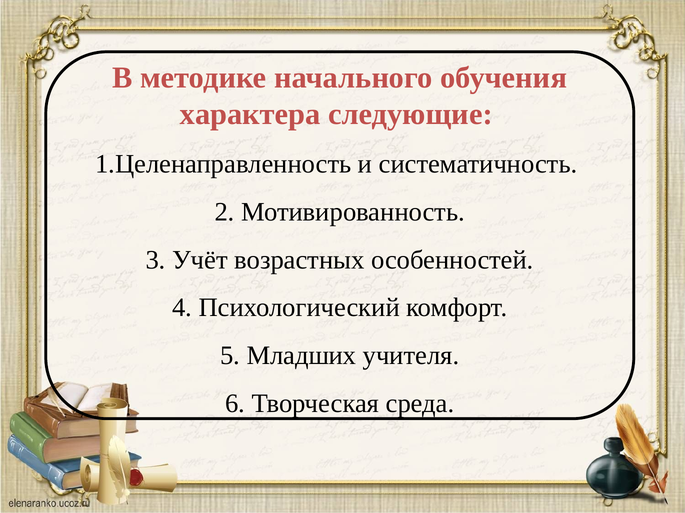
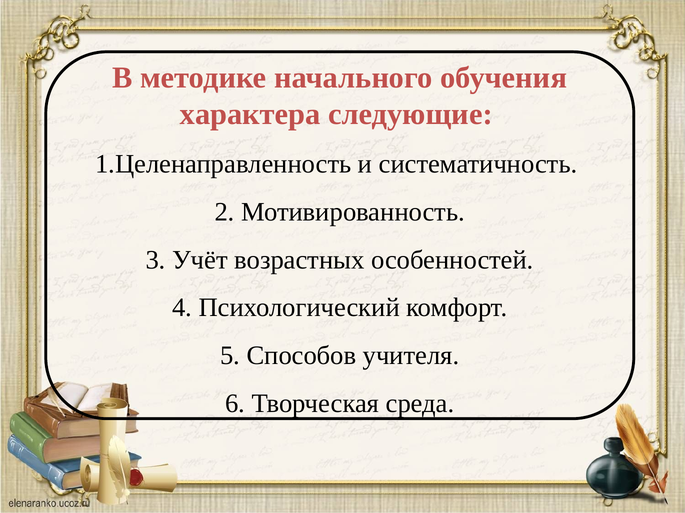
Младших: Младших -> Способов (302, 356)
